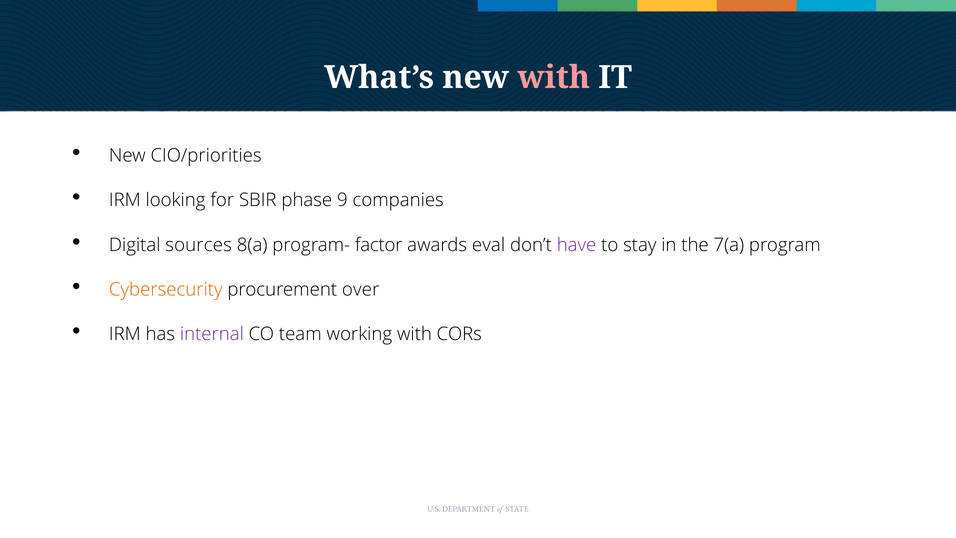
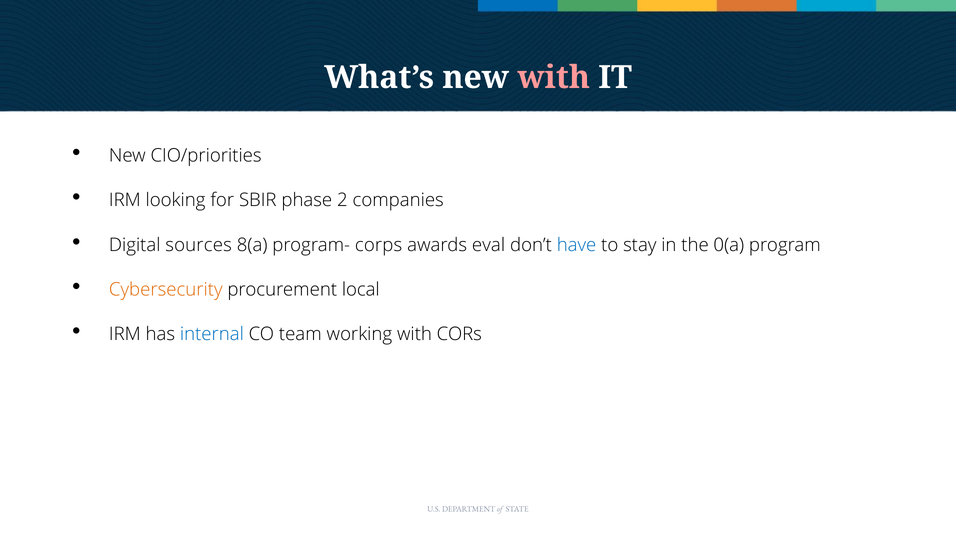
9: 9 -> 2 (342, 200)
factor: factor -> corps (379, 245)
have colour: purple -> blue (576, 245)
7(a: 7(a -> 0(a (729, 245)
over: over -> local (361, 290)
internal colour: purple -> blue (212, 334)
